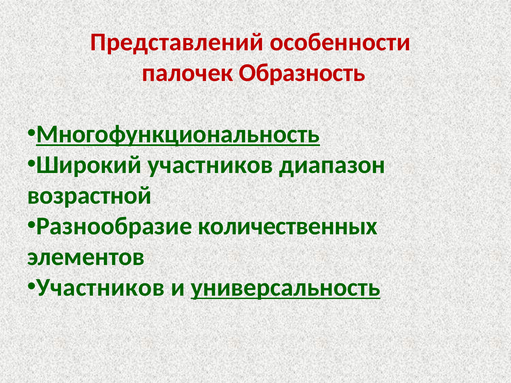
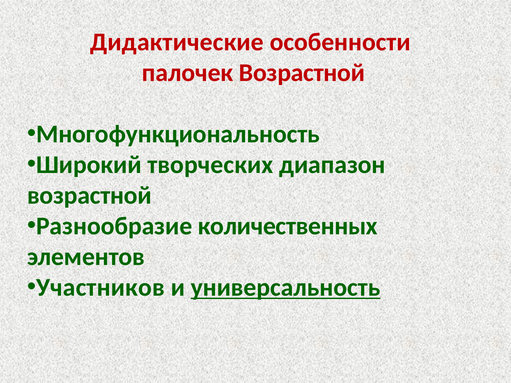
Представлений: Представлений -> Дидактические (177, 42)
палочек Образность: Образность -> Возрастной (302, 73)
Многофункциональность underline: present -> none (178, 134)
Широкий участников: участников -> творческих (210, 165)
